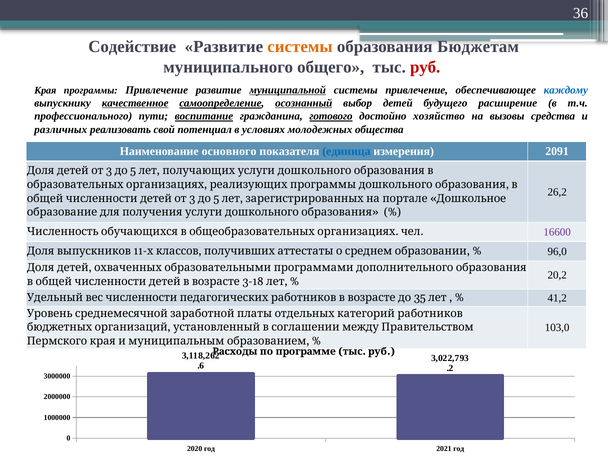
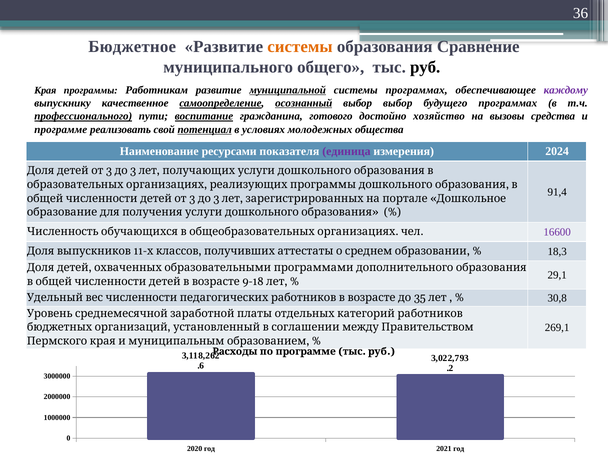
Содействие: Содействие -> Бюджетное (132, 47)
Бюджетам: Бюджетам -> Сравнение (478, 47)
руб colour: red -> black (425, 67)
программы Привлечение: Привлечение -> Работникам (157, 90)
системы привлечение: привлечение -> программах (417, 90)
каждому colour: blue -> purple (566, 90)
качественное underline: present -> none (135, 103)
выбор детей: детей -> выбор (398, 103)
будущего расширение: расширение -> программах (508, 103)
профессионального underline: none -> present (83, 116)
готового underline: present -> none (331, 116)
различных: различных -> программе (61, 129)
потенциал underline: none -> present (205, 129)
основного: основного -> ресурсами (229, 151)
единица colour: blue -> purple (346, 151)
2091: 2091 -> 2024 (557, 151)
5: 5 -> 3 (133, 171)
26,2: 26,2 -> 91,4 (557, 192)
5: 5 -> 3 (216, 198)
96,0: 96,0 -> 18,3 (557, 252)
20,2: 20,2 -> 29,1 (557, 275)
3-18: 3-18 -> 9-18 (253, 282)
41,2: 41,2 -> 30,8 (557, 298)
103,0: 103,0 -> 269,1 (557, 328)
